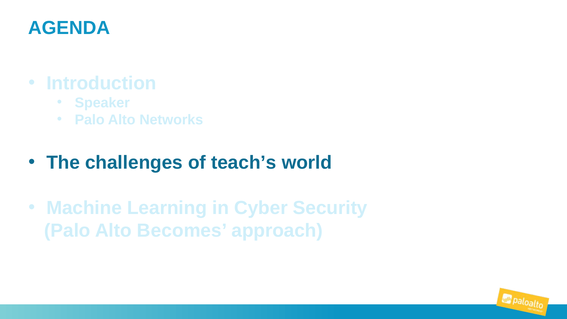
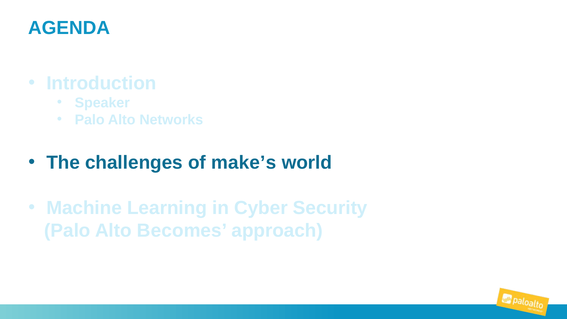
teach’s: teach’s -> make’s (244, 163)
